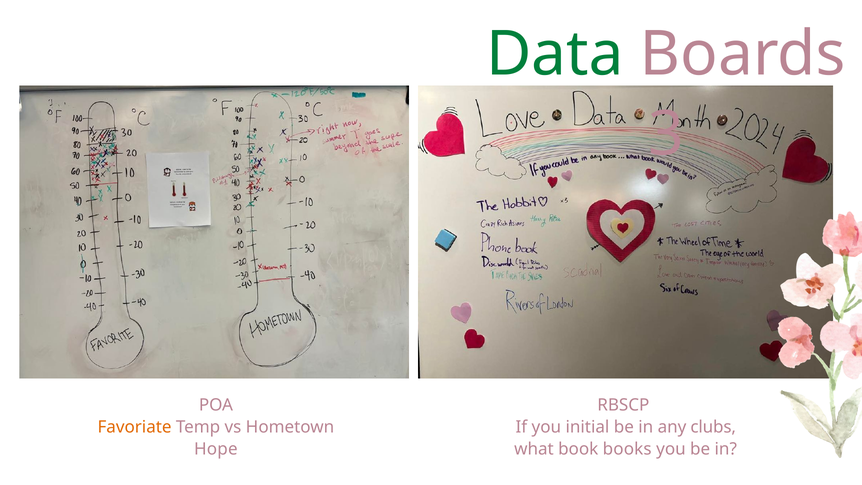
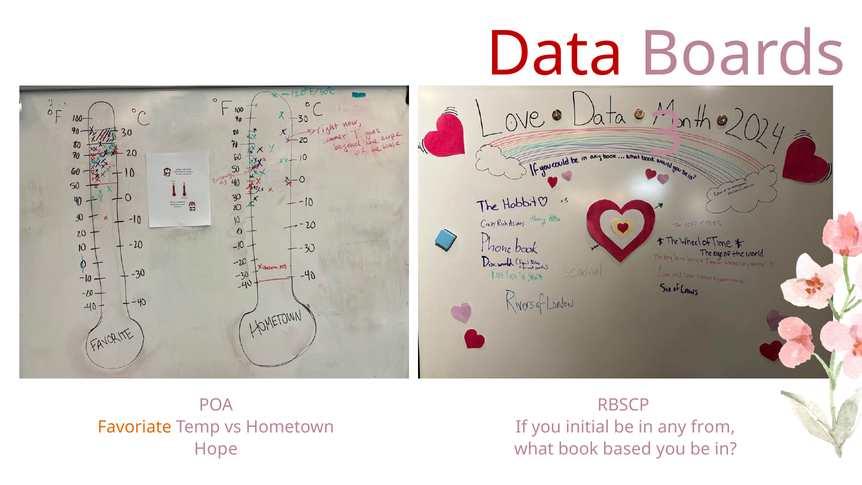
Data colour: green -> red (555, 54)
clubs: clubs -> from (713, 427)
books: books -> based (627, 449)
